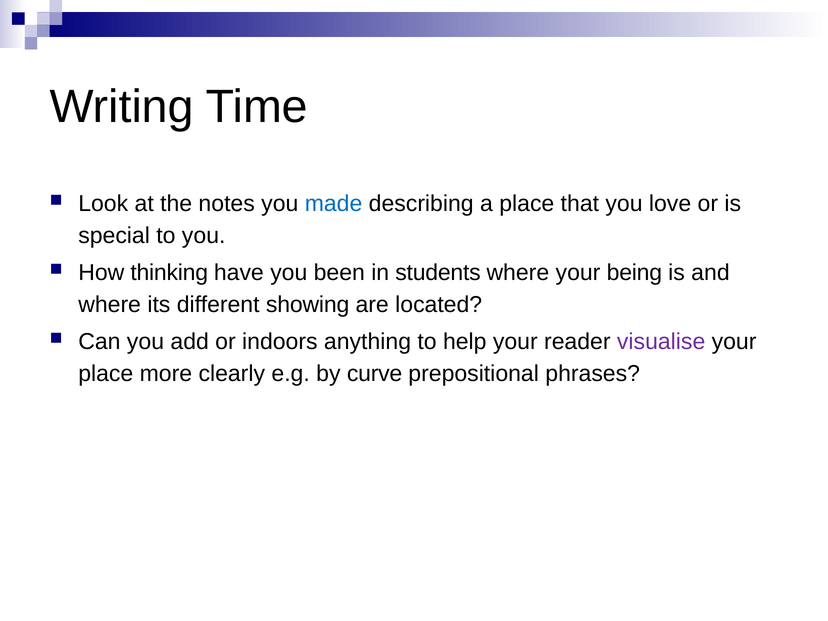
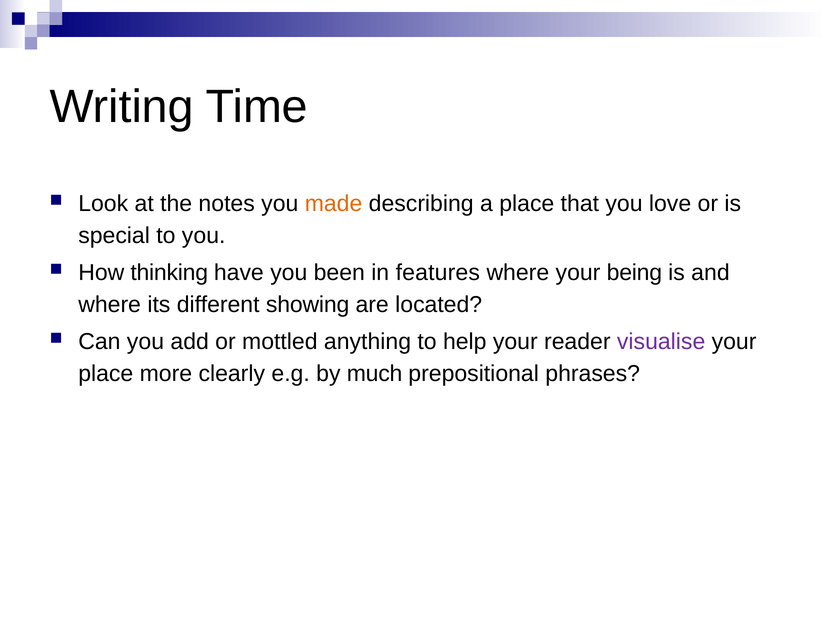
made colour: blue -> orange (334, 204)
students: students -> features (438, 273)
indoors: indoors -> mottled (280, 342)
curve: curve -> much (375, 374)
